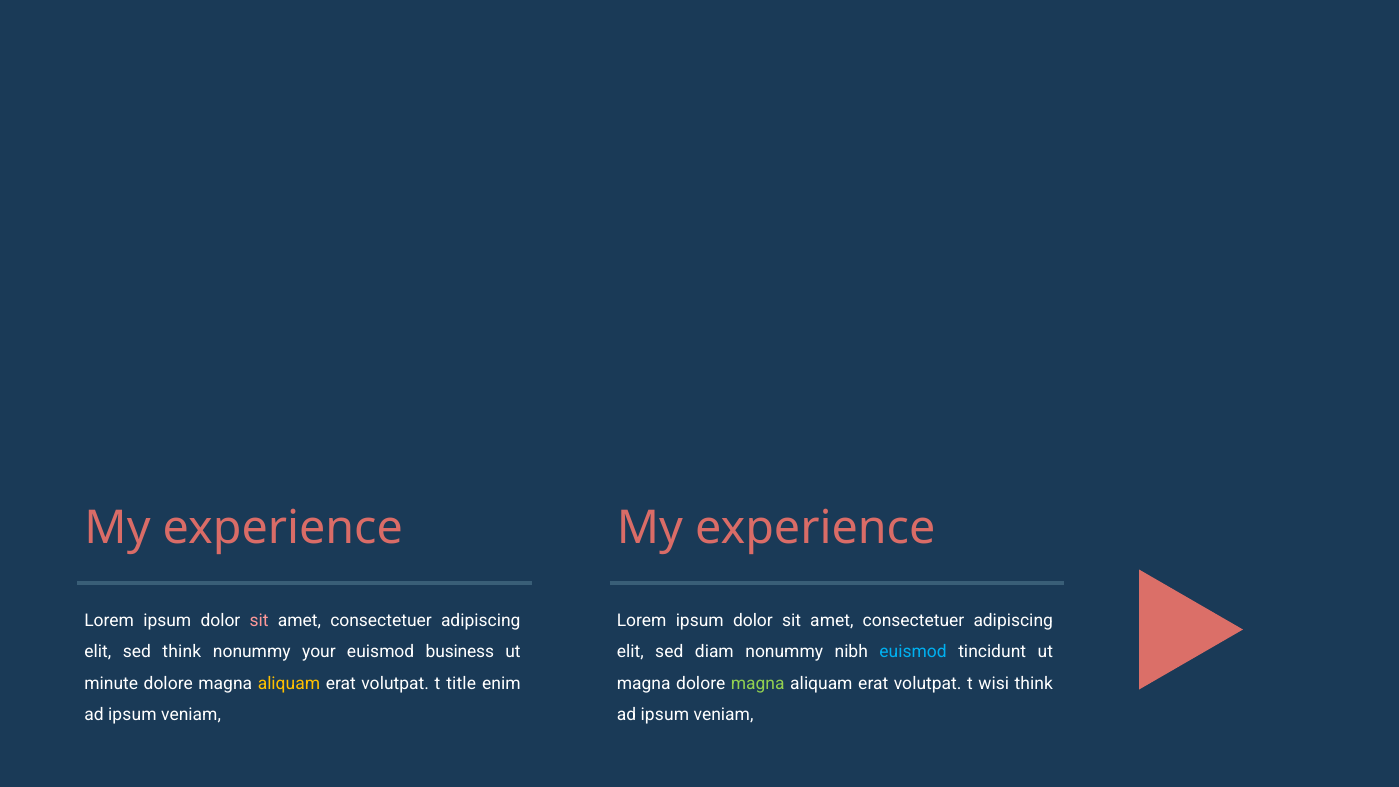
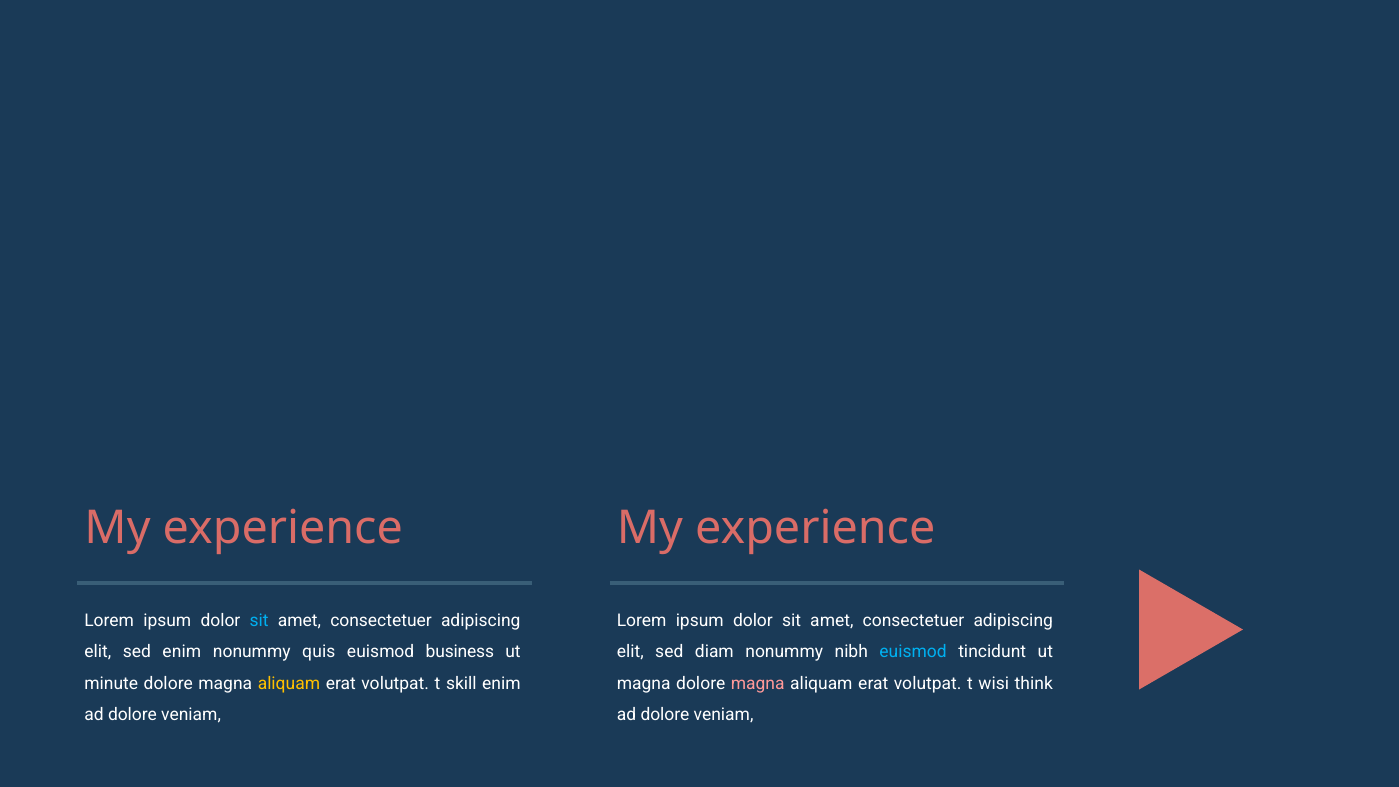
sit colour: pink -> light blue (259, 621)
sed think: think -> enim (182, 652)
your: your -> quis (319, 652)
title: title -> skill (461, 684)
magna colour: light green -> pink (758, 684)
ipsum: ipsum -> dolore (132, 715)
ipsum: ipsum -> dolore (665, 715)
